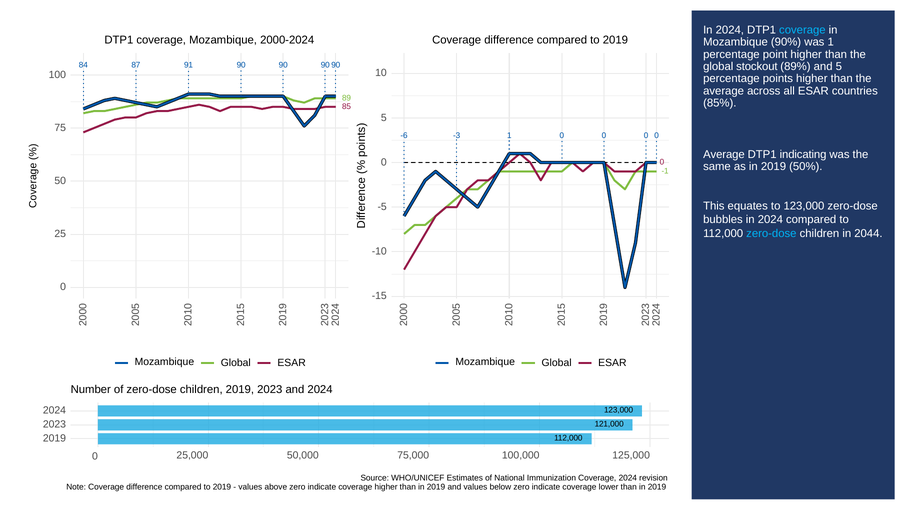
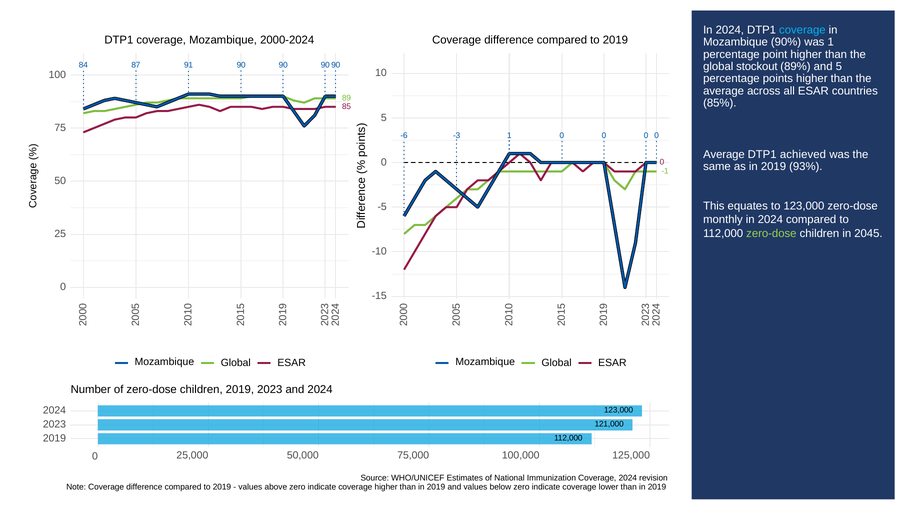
indicating: indicating -> achieved (803, 154)
50%: 50% -> 93% (806, 167)
bubbles: bubbles -> monthly (723, 220)
zero-dose colour: light blue -> light green (771, 233)
2044: 2044 -> 2045 (868, 233)
